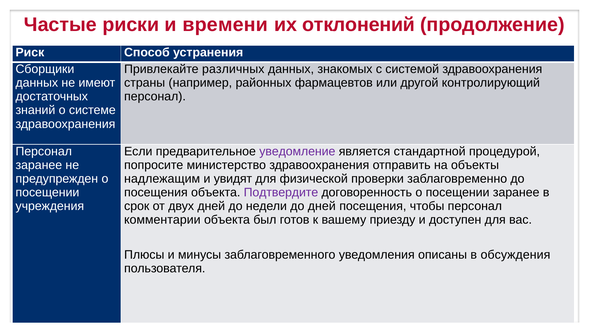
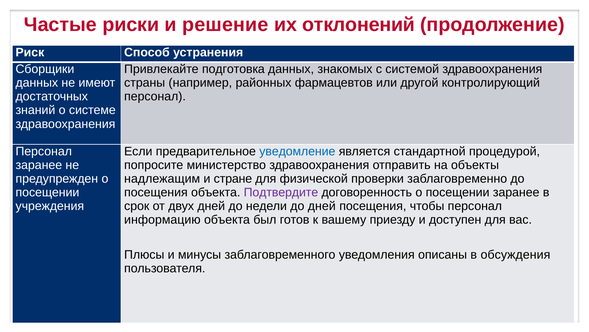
времени: времени -> решение (225, 25)
различных: различных -> подготовка (233, 69)
уведомление colour: purple -> blue (297, 151)
увидят: увидят -> стране (233, 178)
комментарии: комментарии -> информацию (162, 219)
